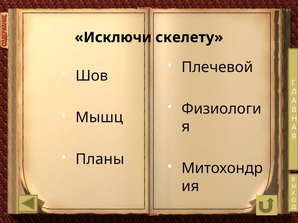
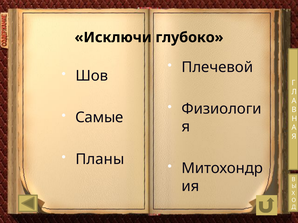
скелету: скелету -> глубоко (189, 38)
Мышц: Мышц -> Самые (99, 118)
